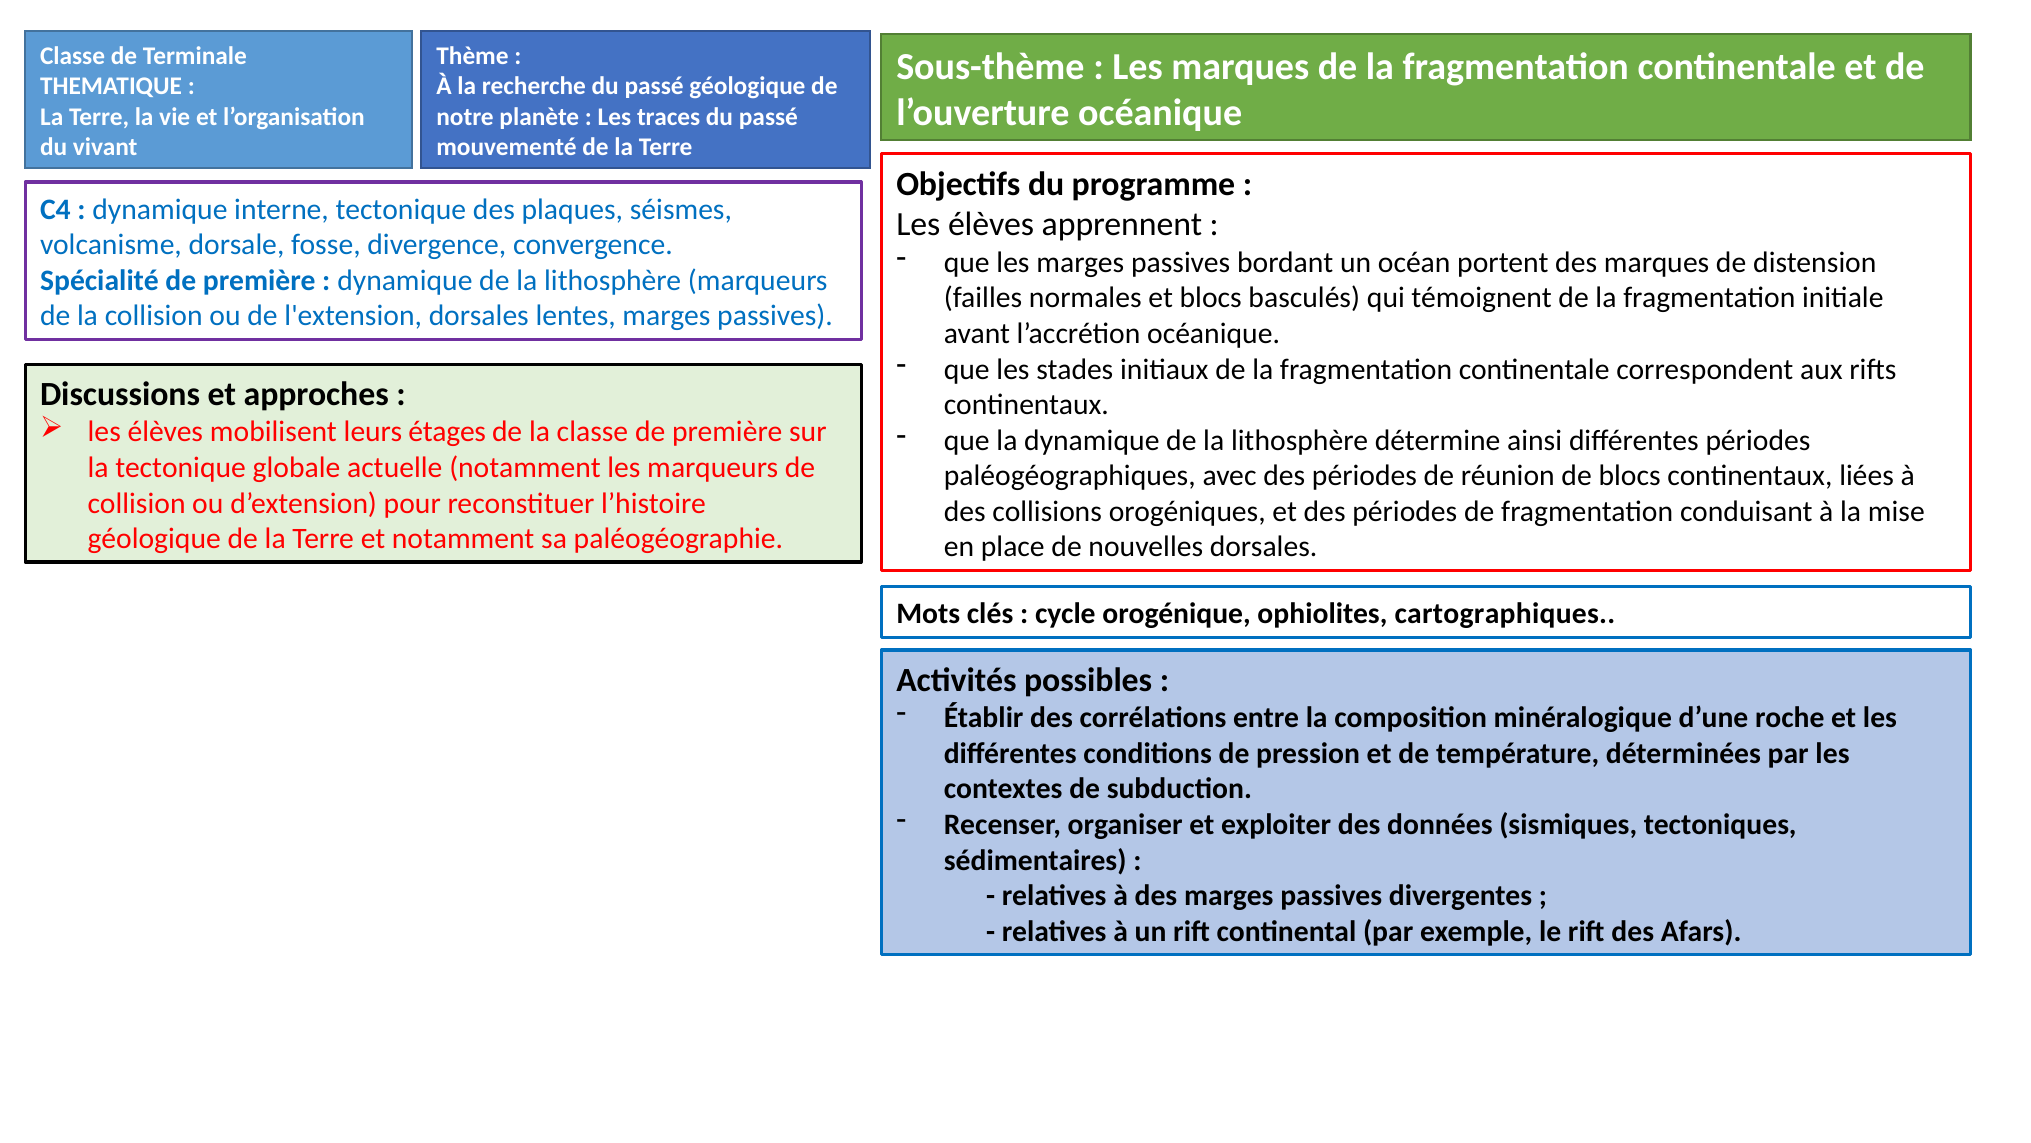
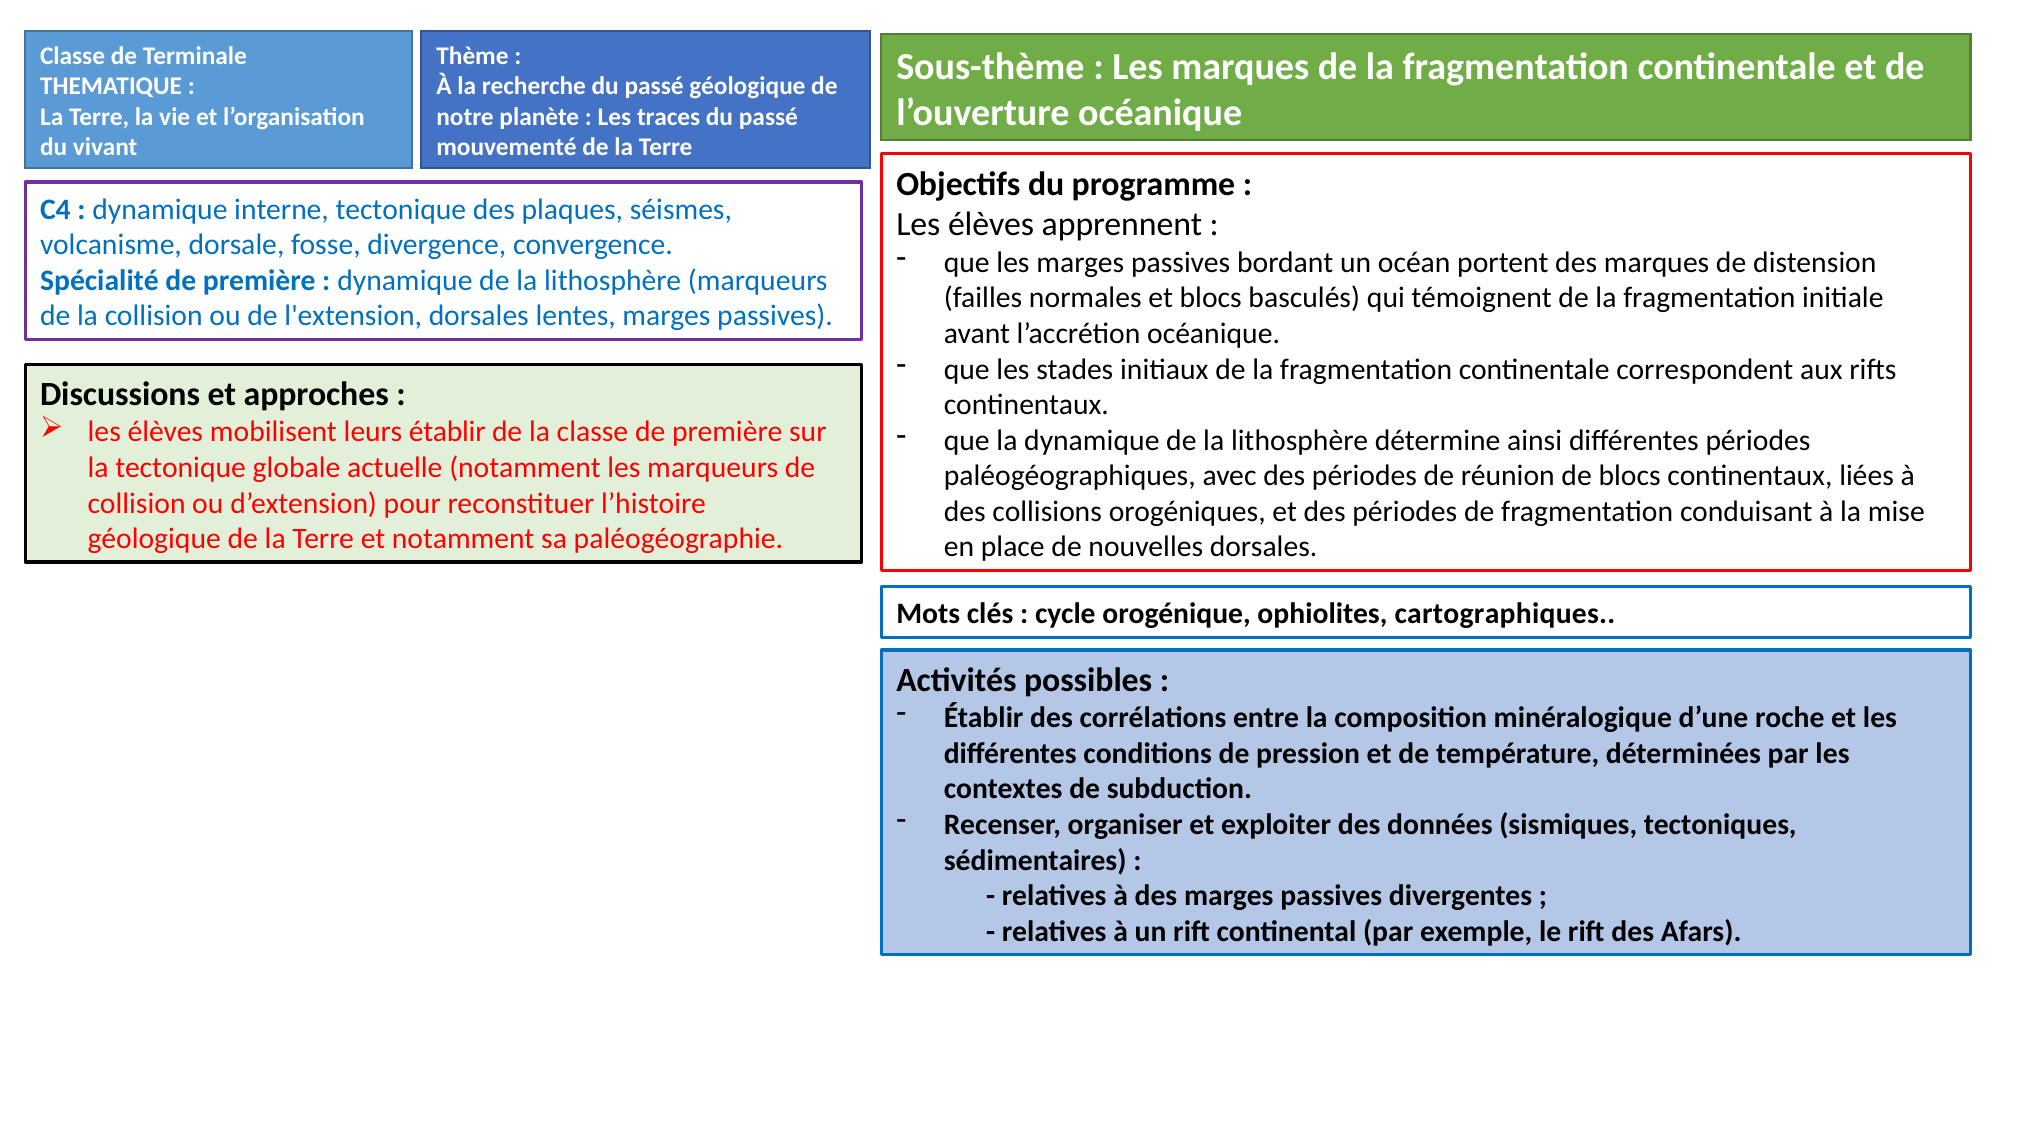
leurs étages: étages -> établir (447, 432)
